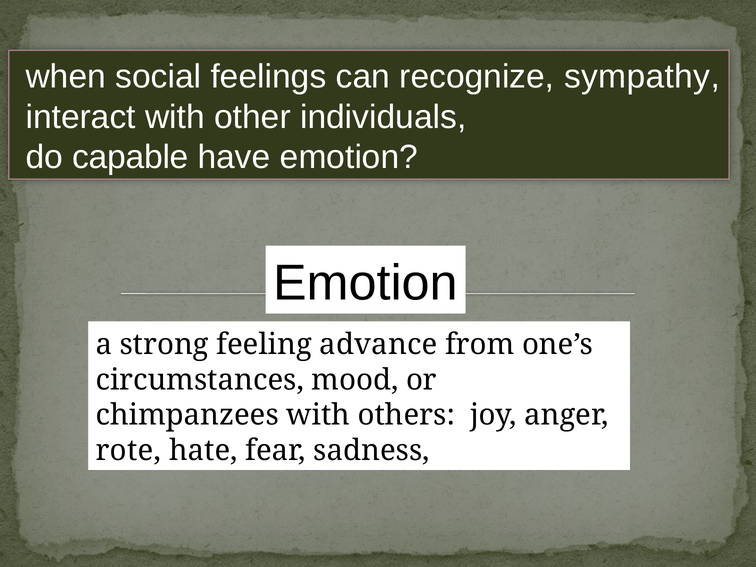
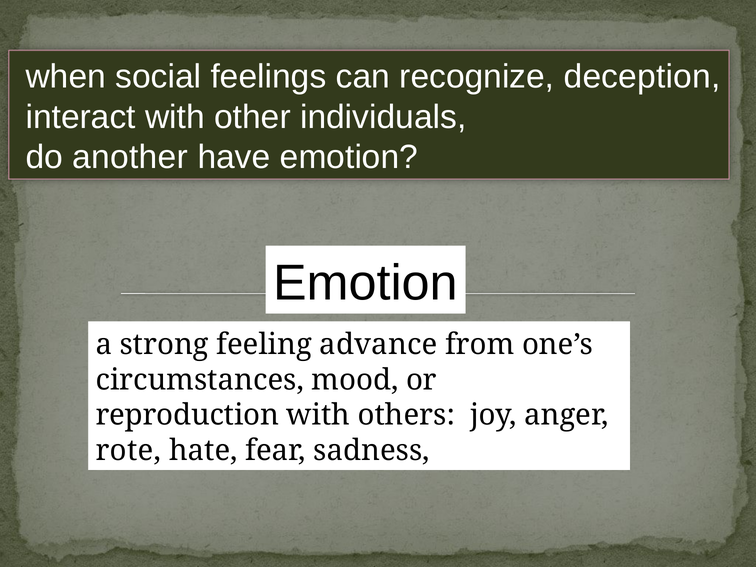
sympathy: sympathy -> deception (642, 77)
capable: capable -> another (130, 157)
chimpanzees: chimpanzees -> reproduction (187, 415)
